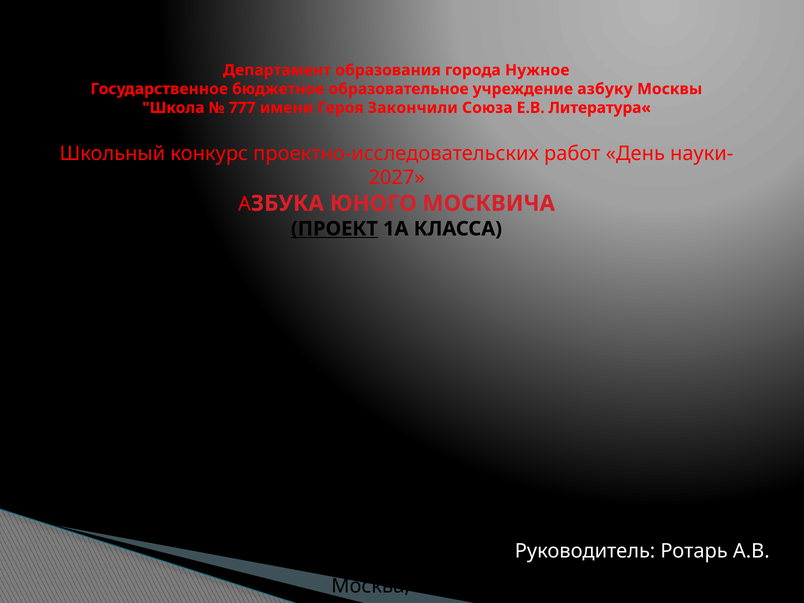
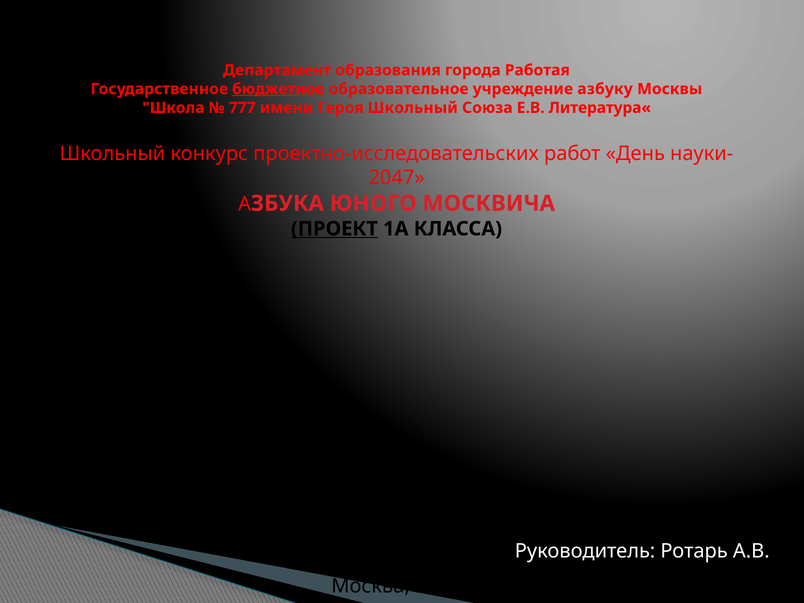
Нужное: Нужное -> Работая (537, 70)
бюджетное underline: none -> present (278, 89)
Героя Закончили: Закончили -> Школьный (413, 108)
2027: 2027 -> 2047 (397, 178)
